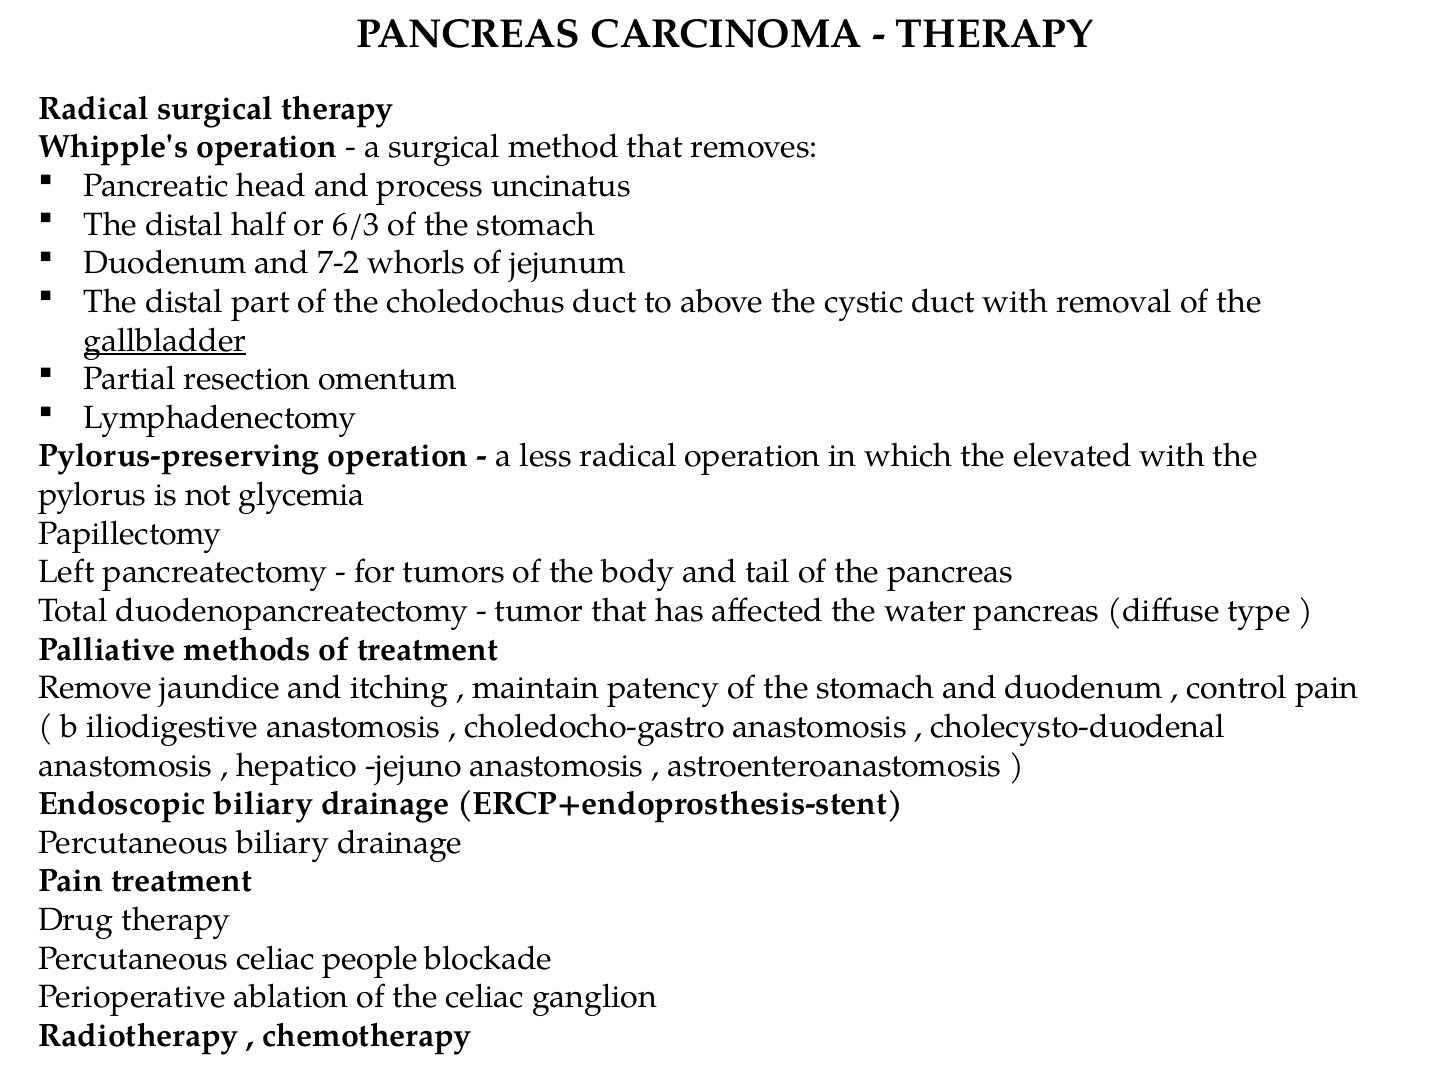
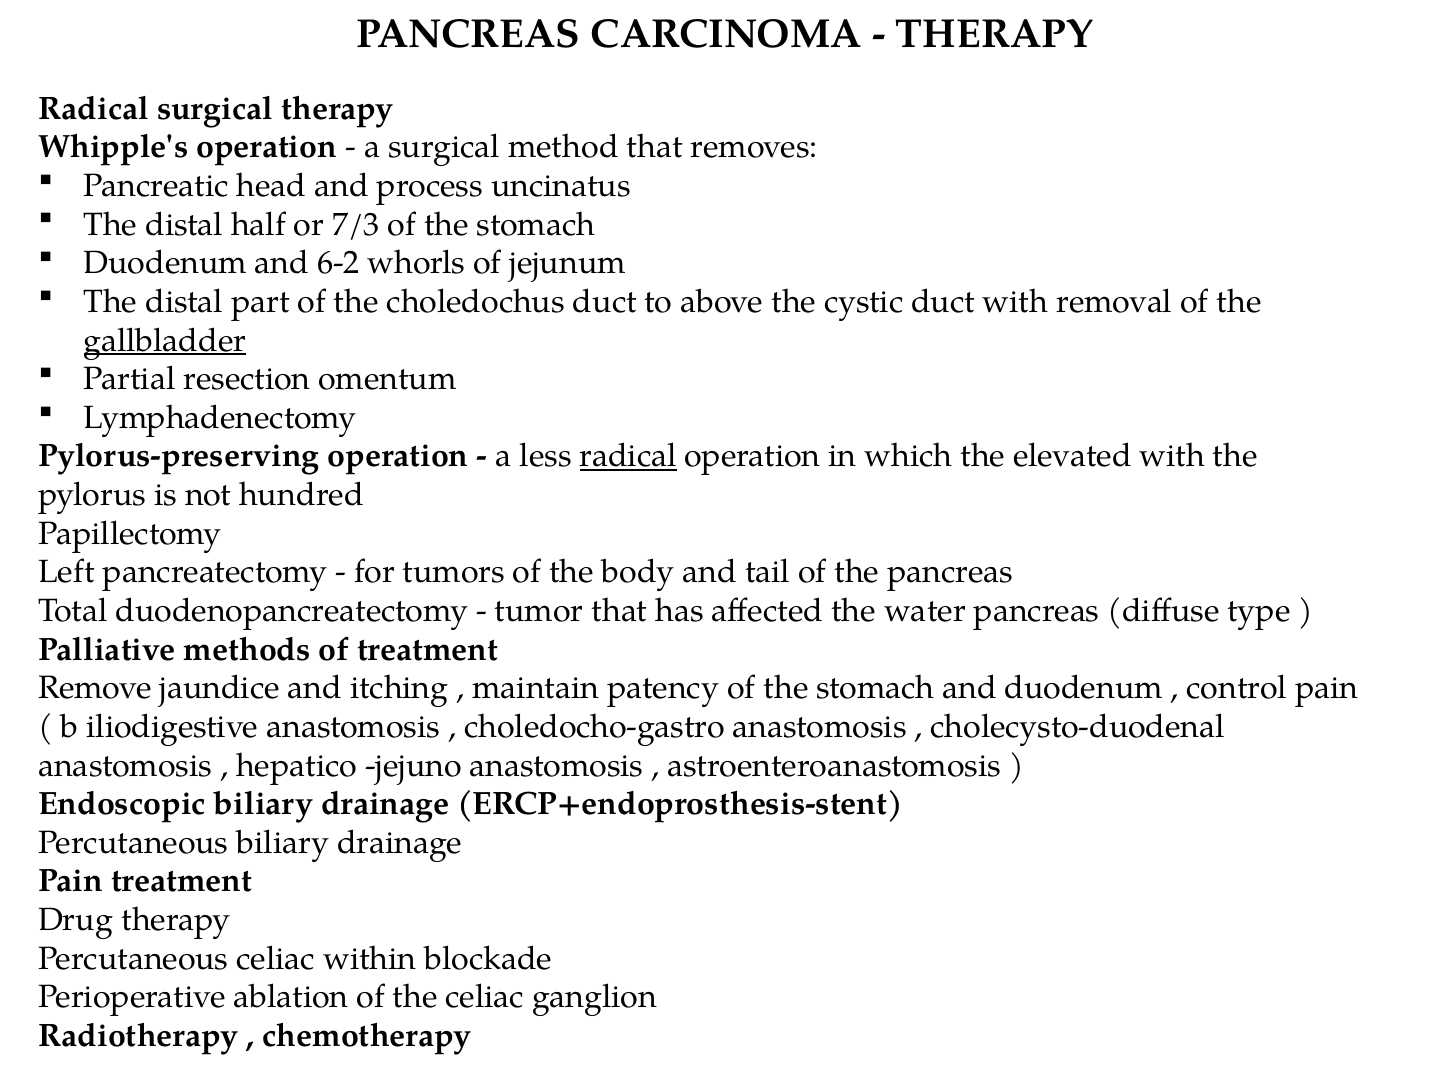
6/3: 6/3 -> 7/3 (356, 225)
7-2: 7-2 -> 6-2 (338, 263)
radical underline: none -> present (628, 457)
glycemia: glycemia -> hundred (302, 495)
people: people -> within (370, 959)
